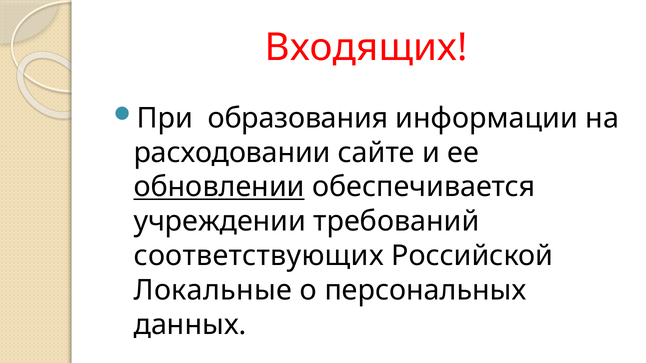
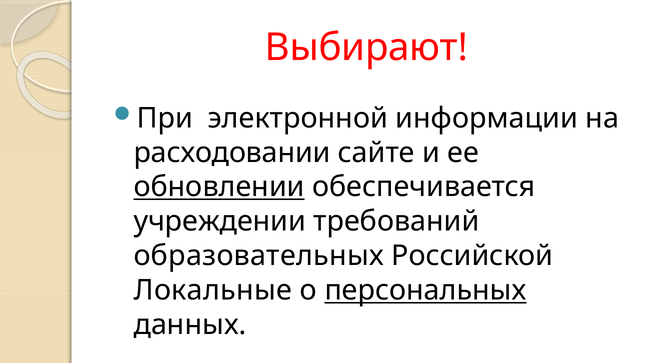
Входящих: Входящих -> Выбирают (366, 48)
образования: образования -> электронной (298, 118)
соответствующих: соответствующих -> образовательных (259, 256)
персональных underline: none -> present (425, 291)
